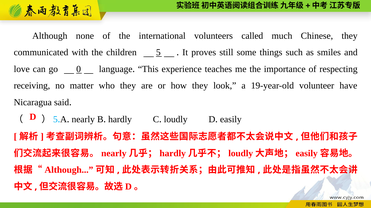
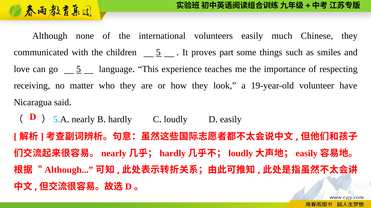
volunteers called: called -> easily (252, 36)
still: still -> part (226, 53)
go 0: 0 -> 5 (79, 69)
